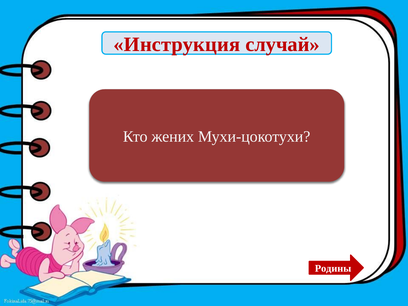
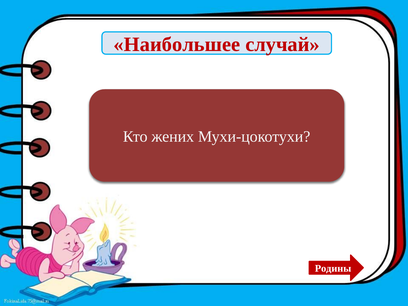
Инструкция: Инструкция -> Наибольшее (177, 44)
